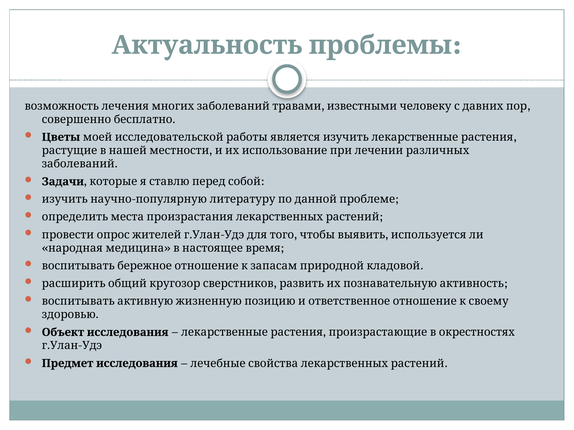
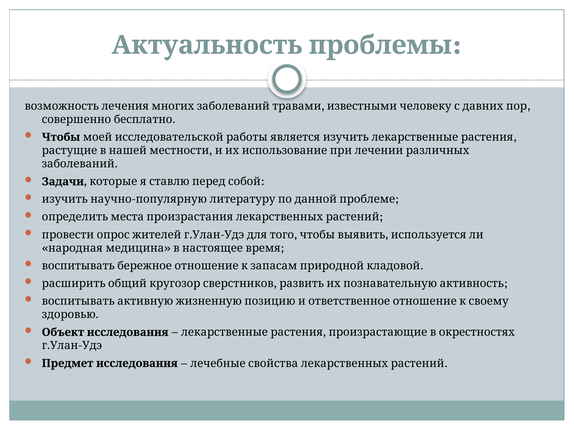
Цветы: Цветы -> Чтобы (61, 137)
